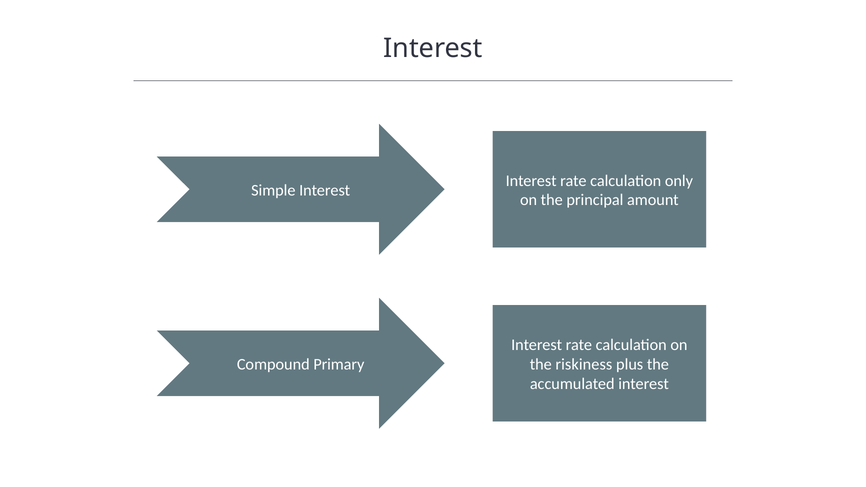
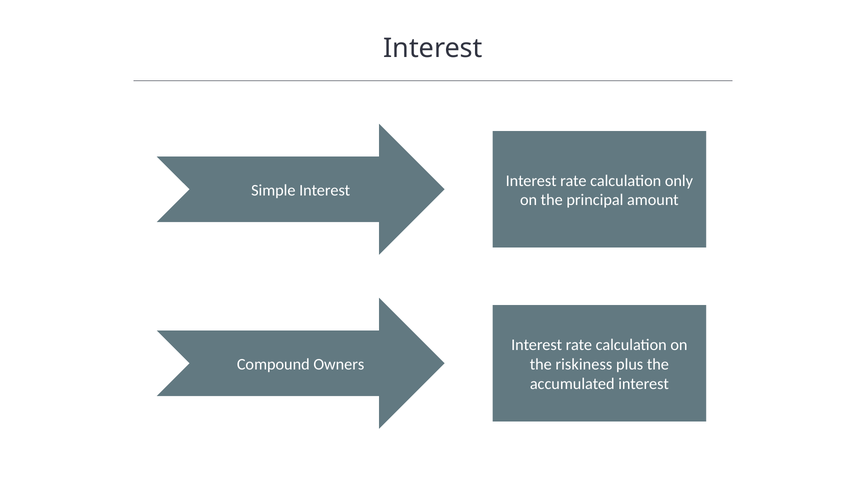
Primary: Primary -> Owners (339, 364)
